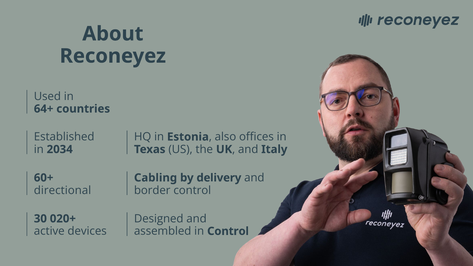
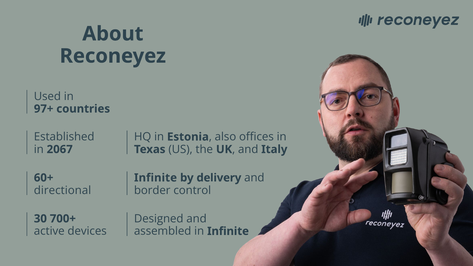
64+: 64+ -> 97+ (44, 109)
2034: 2034 -> 2067 (60, 149)
Cabling: Cabling -> Infinite (156, 178)
020+: 020+ -> 700+ (63, 219)
in Control: Control -> Infinite (228, 231)
